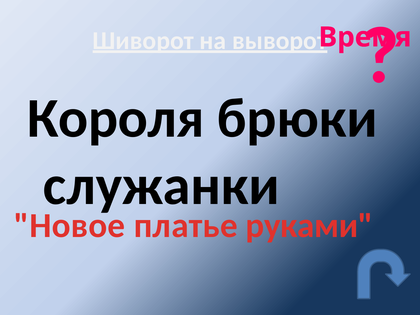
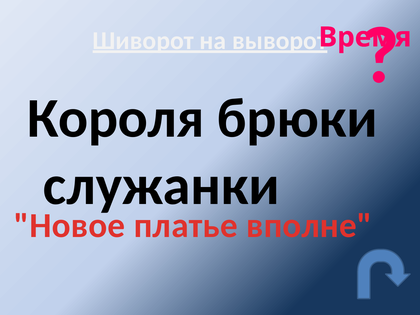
руками: руками -> вполне (309, 226)
